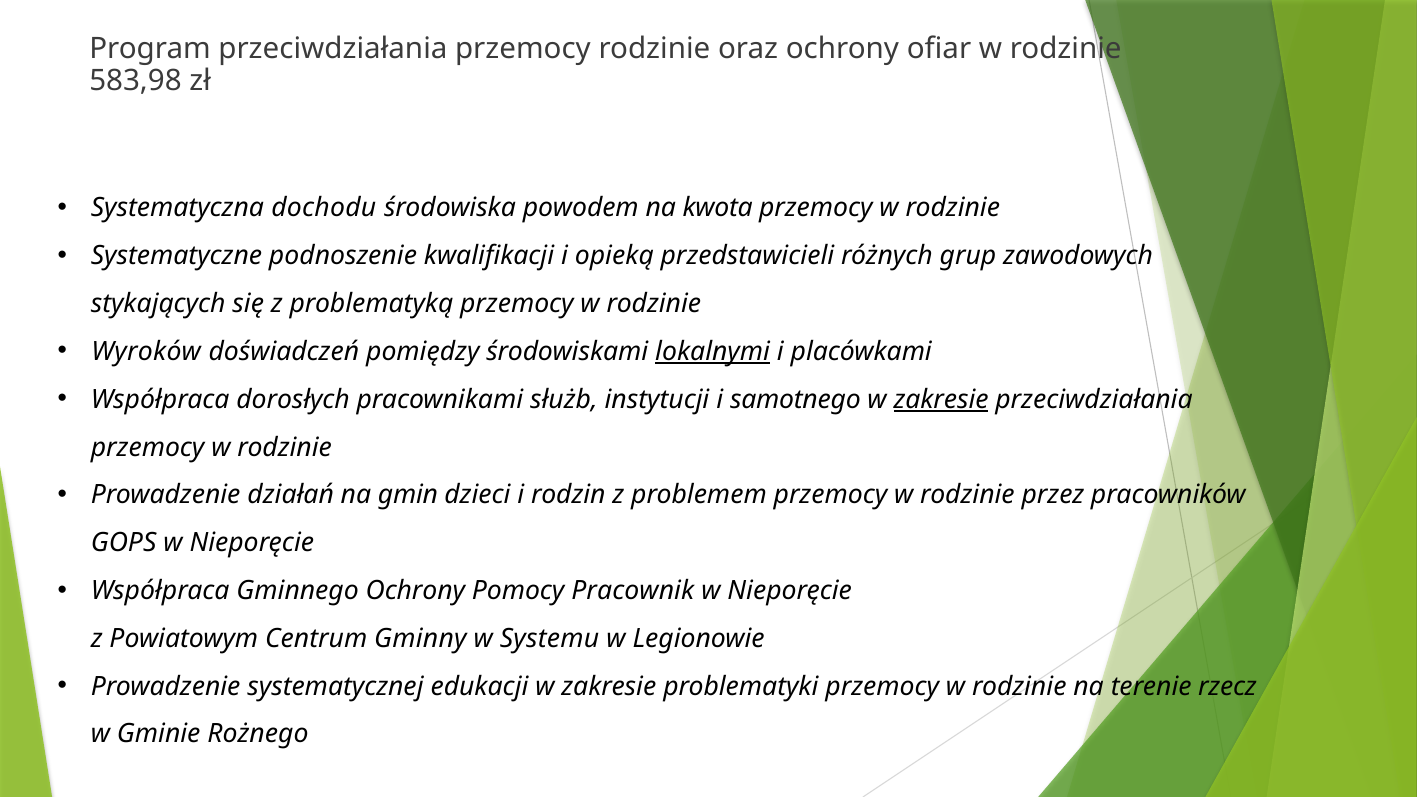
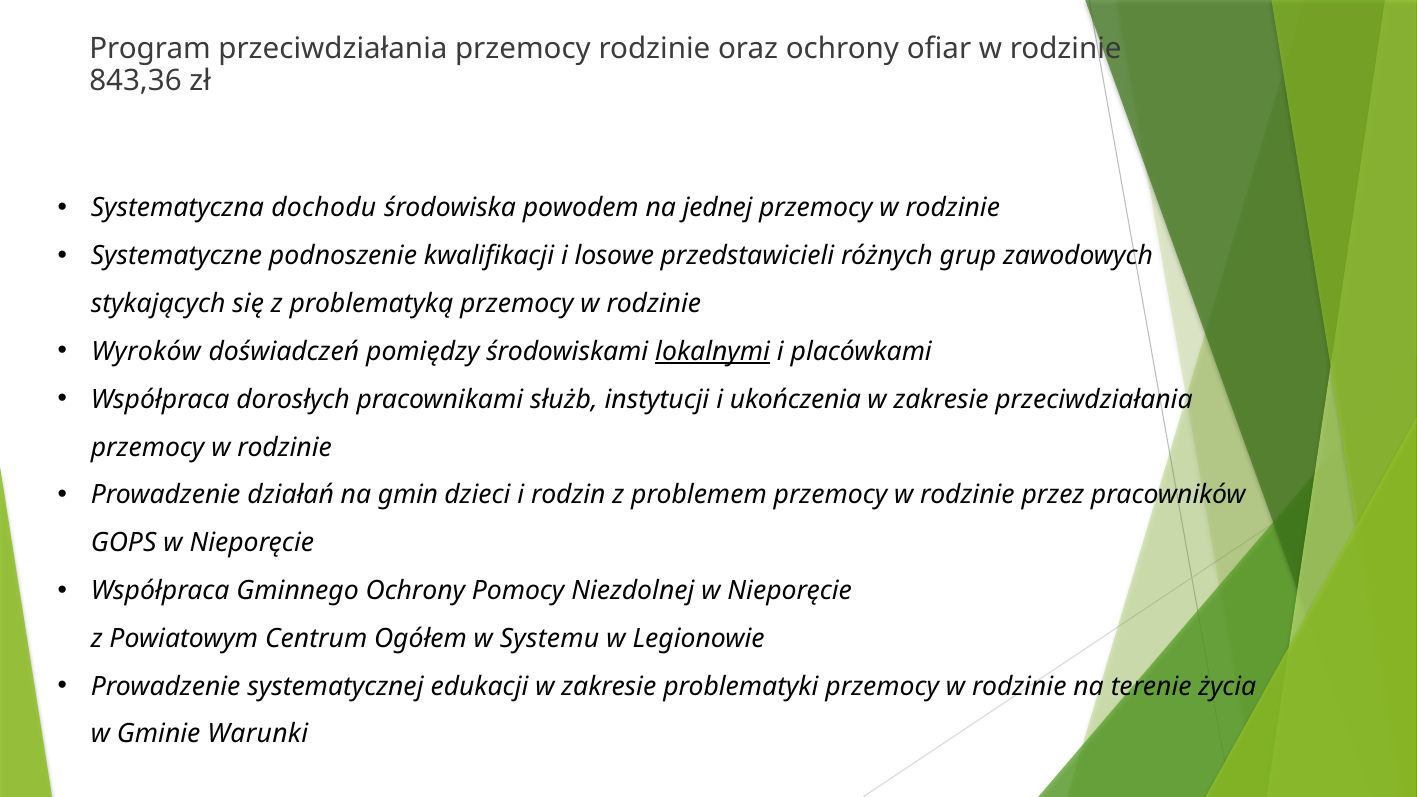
583,98: 583,98 -> 843,36 (136, 81)
kwota: kwota -> jednej (718, 208)
opieką: opieką -> losowe (614, 256)
samotnego: samotnego -> ukończenia (795, 399)
zakresie underline: present -> none (941, 399)
Pracownik: Pracownik -> Niezdolnej (633, 591)
Gminny: Gminny -> Ogółem (420, 639)
rzecz: rzecz -> życia (1227, 686)
Rożnego: Rożnego -> Warunki (258, 734)
